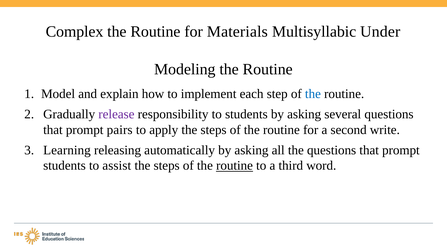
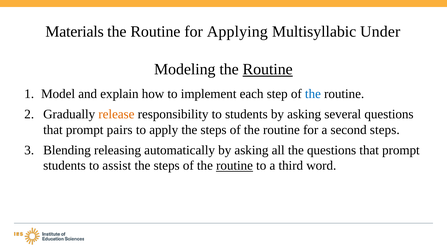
Complex: Complex -> Materials (75, 32)
Materials: Materials -> Applying (237, 32)
Routine underline: none -> present (268, 70)
release colour: purple -> orange (116, 114)
second write: write -> steps (385, 130)
Learning: Learning -> Blending (67, 150)
